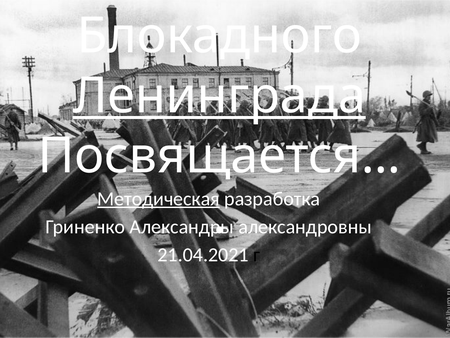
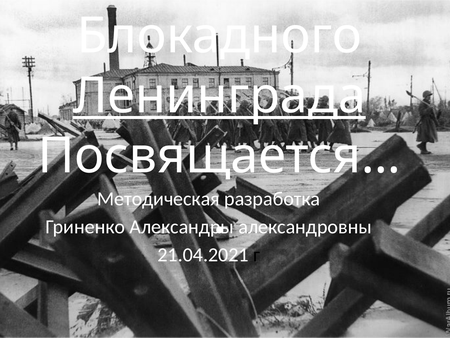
Методическая underline: present -> none (158, 198)
